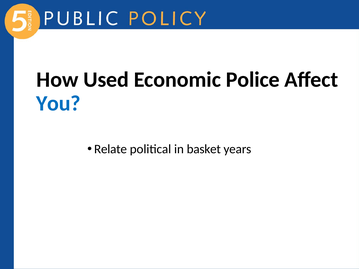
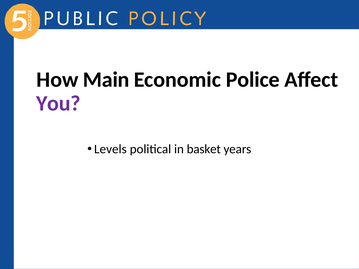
Used: Used -> Main (106, 80)
You colour: blue -> purple (58, 104)
Relate: Relate -> Levels (110, 149)
